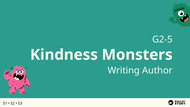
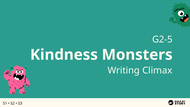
Author: Author -> Climax (157, 70)
